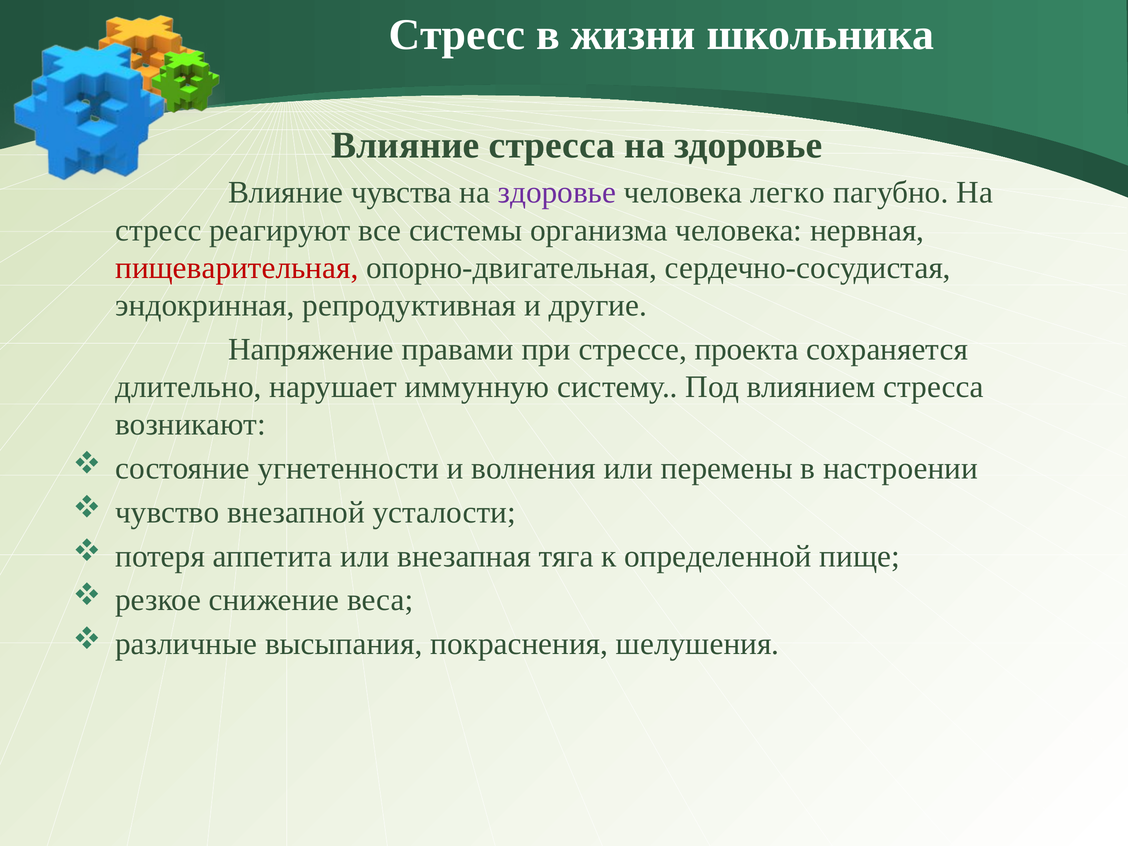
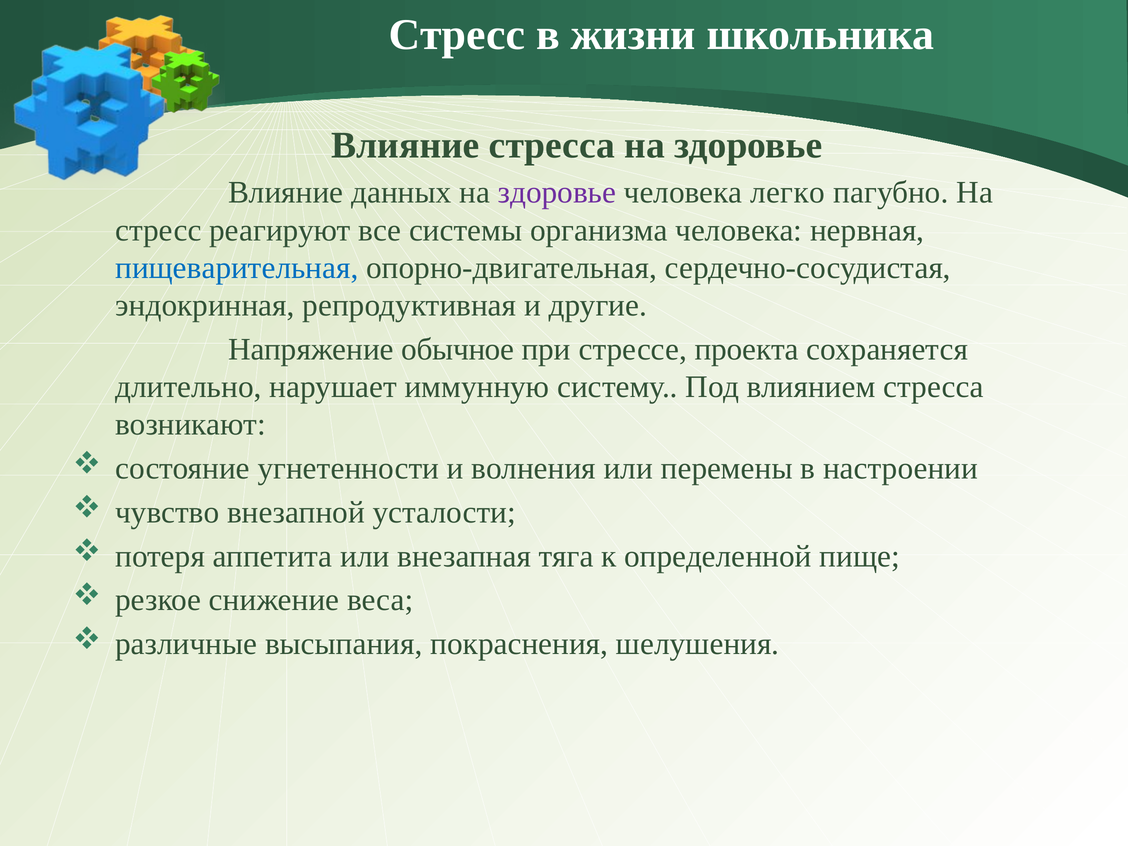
чувства: чувства -> данных (401, 193)
пищеварительная colour: red -> blue (237, 268)
правами: правами -> обычное (458, 349)
